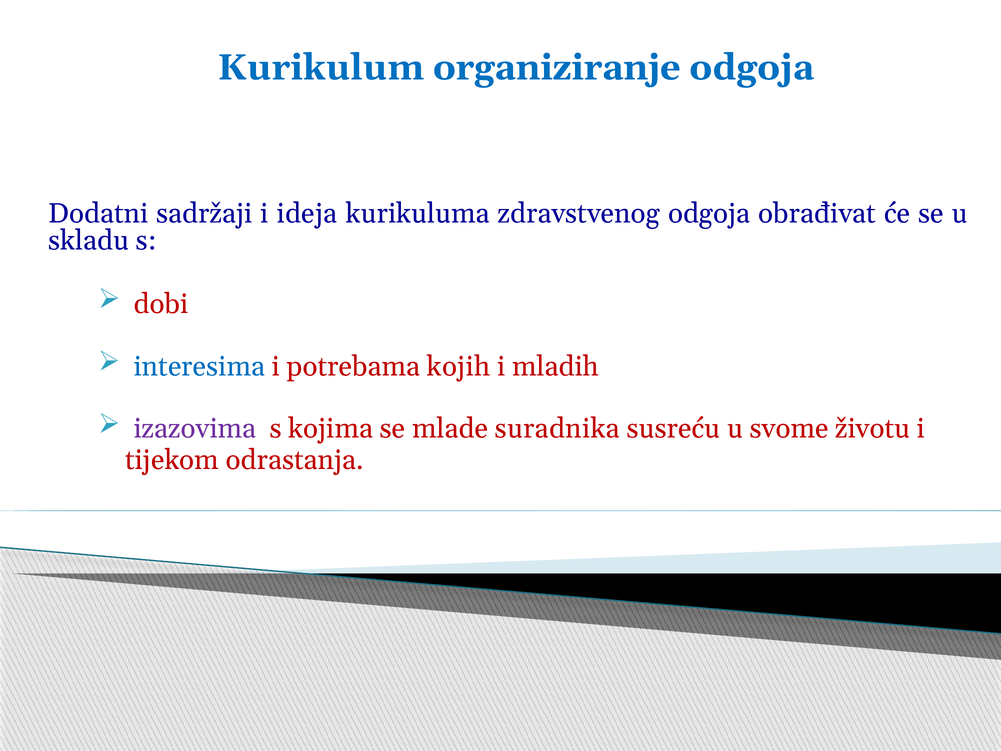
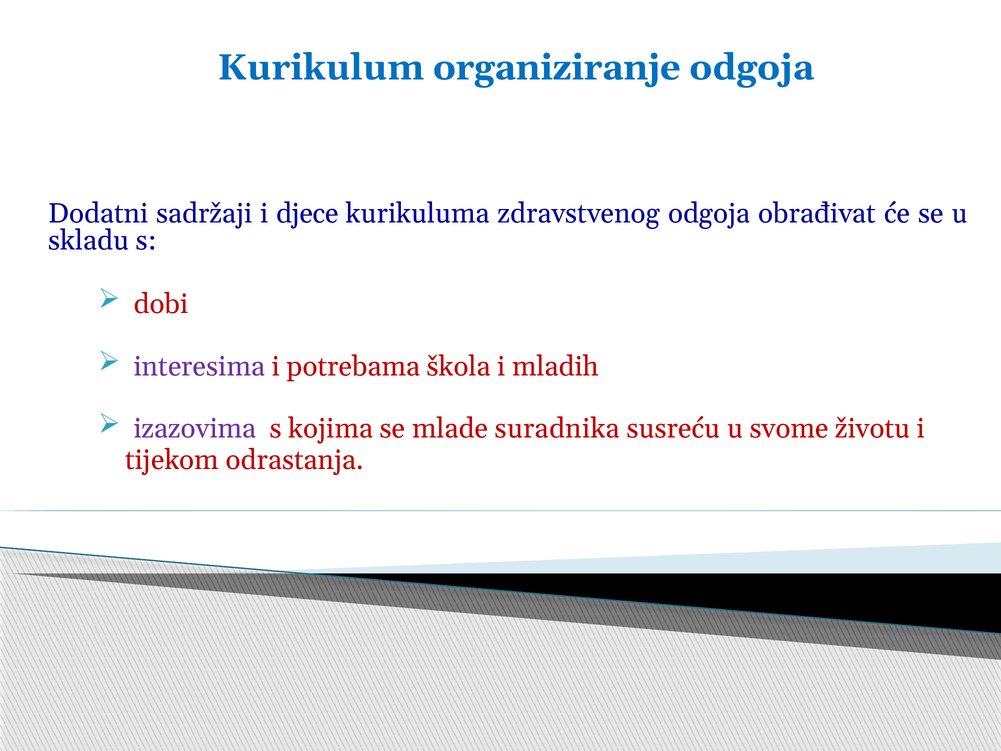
ideja: ideja -> djece (307, 214)
interesima colour: blue -> purple (199, 366)
kojih: kojih -> škola (459, 366)
